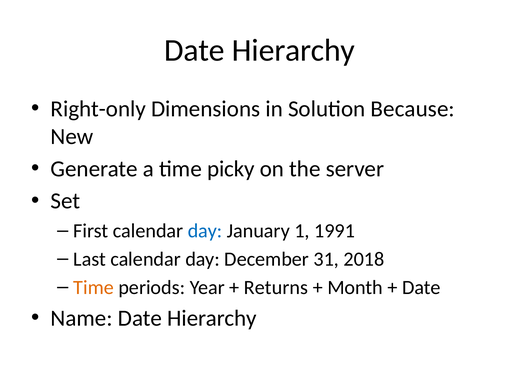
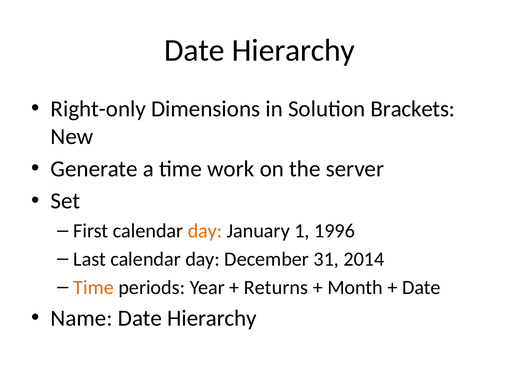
Because: Because -> Brackets (413, 109)
picky: picky -> work (231, 169)
day colour: blue -> orange (205, 231)
1991: 1991 -> 1996 (335, 231)
2018: 2018 -> 2014 (364, 259)
